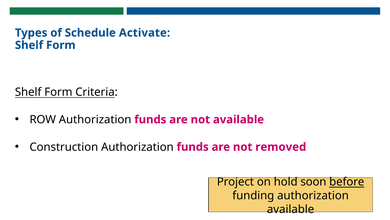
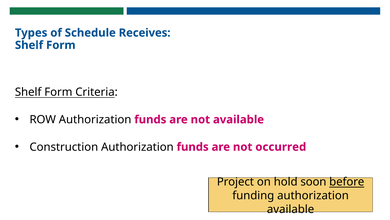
Activate: Activate -> Receives (145, 33)
removed: removed -> occurred (281, 147)
